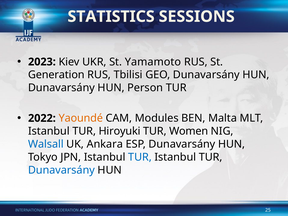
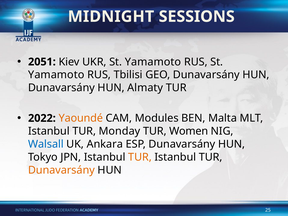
STATISTICS: STATISTICS -> MIDNIGHT (111, 17)
2023: 2023 -> 2051 (42, 62)
Generation: Generation -> Yamamoto (56, 75)
Person: Person -> Almaty (145, 88)
Hiroyuki: Hiroyuki -> Monday (119, 131)
TUR colour: blue -> orange (140, 157)
Dunavarsány colour: blue -> orange (61, 170)
